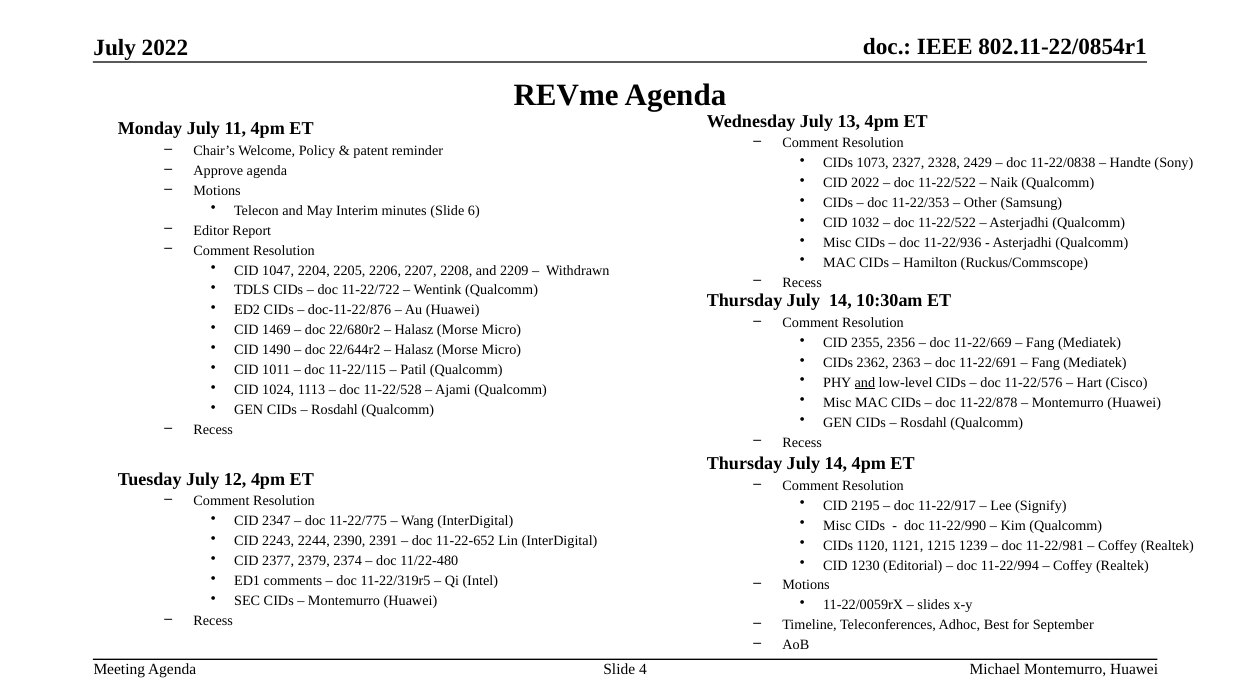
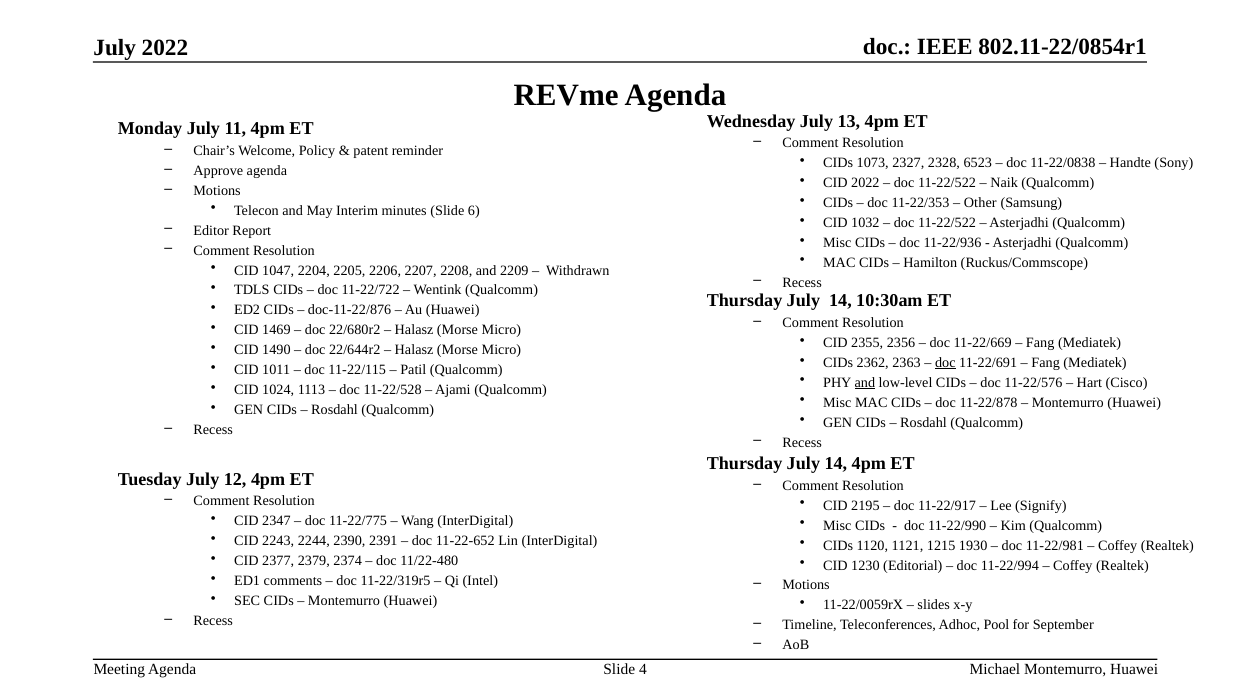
2429: 2429 -> 6523 (978, 163)
doc underline: none -> present (945, 362)
1239: 1239 -> 1930 (973, 545)
Best: Best -> Pool (997, 625)
